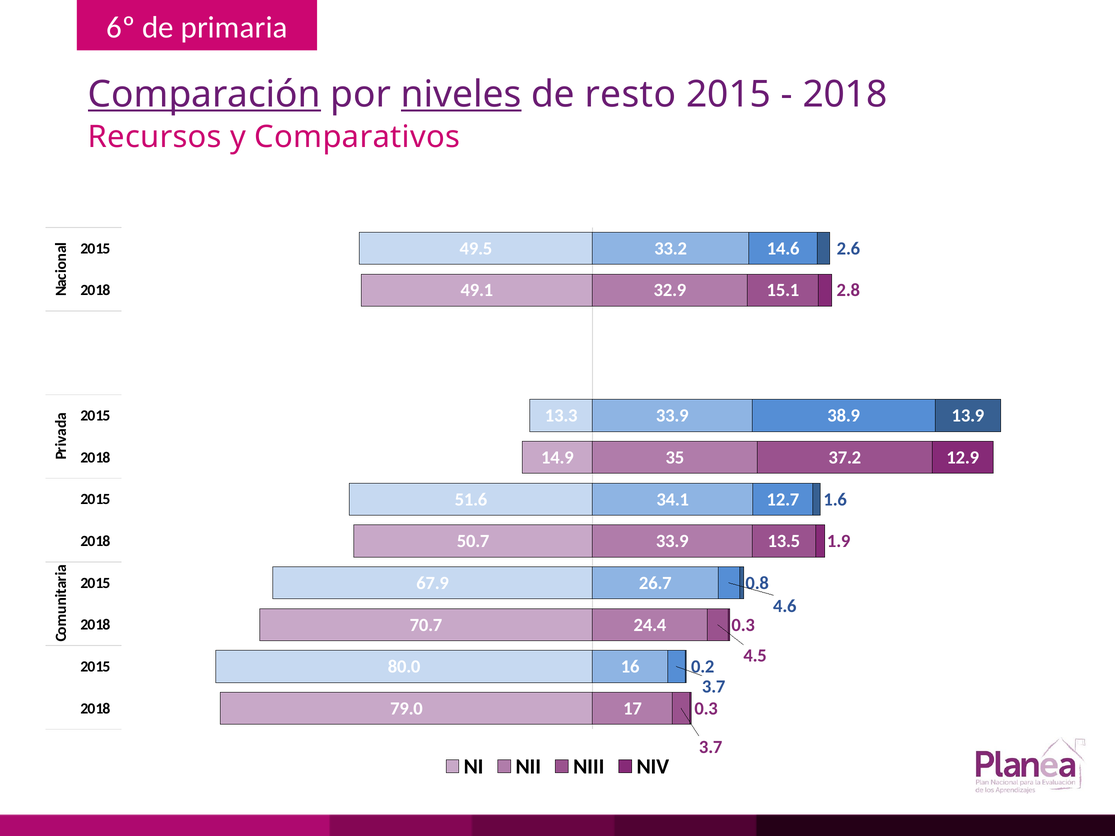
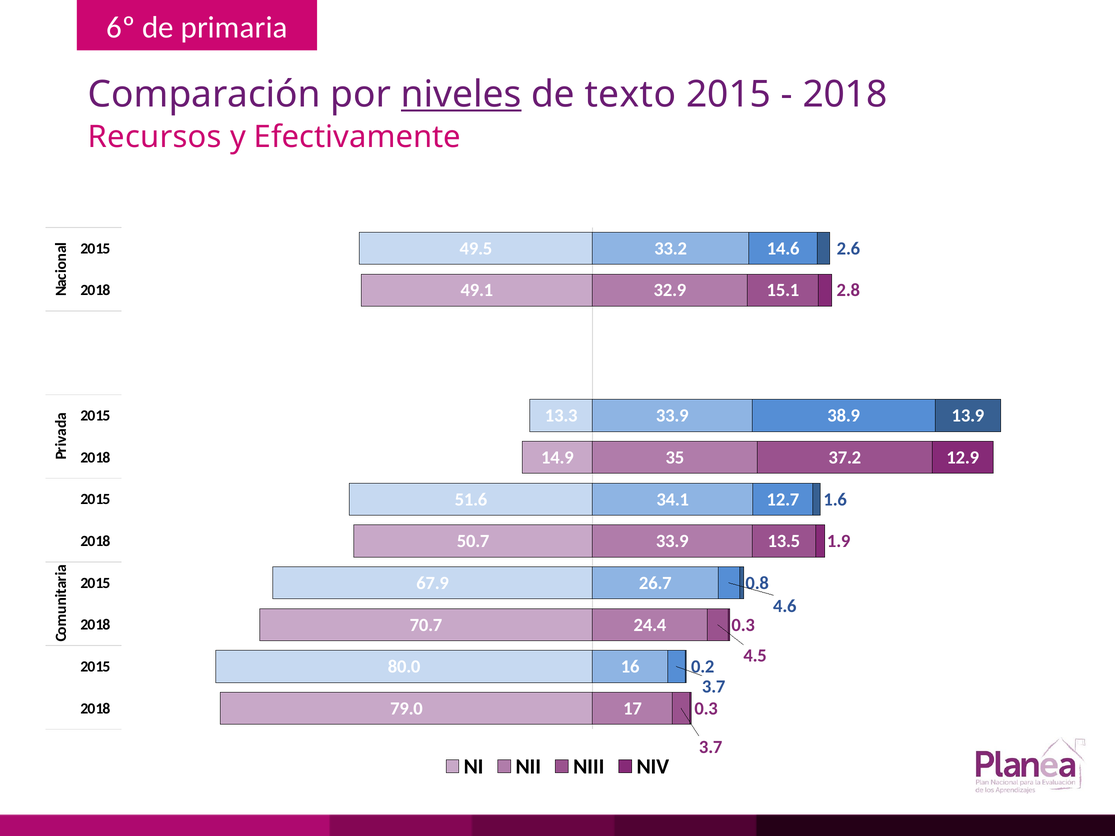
Comparación underline: present -> none (204, 94)
resto: resto -> texto (630, 94)
Comparativos: Comparativos -> Efectivamente (357, 137)
